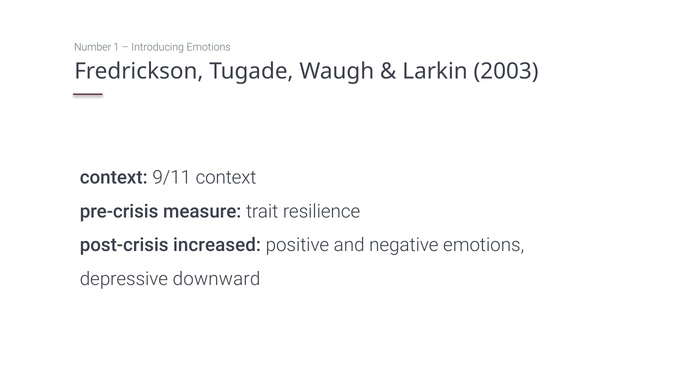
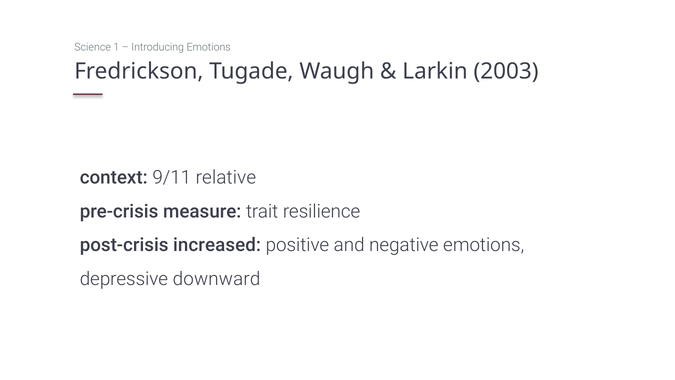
Number: Number -> Science (93, 47)
9/11 context: context -> relative (226, 178)
